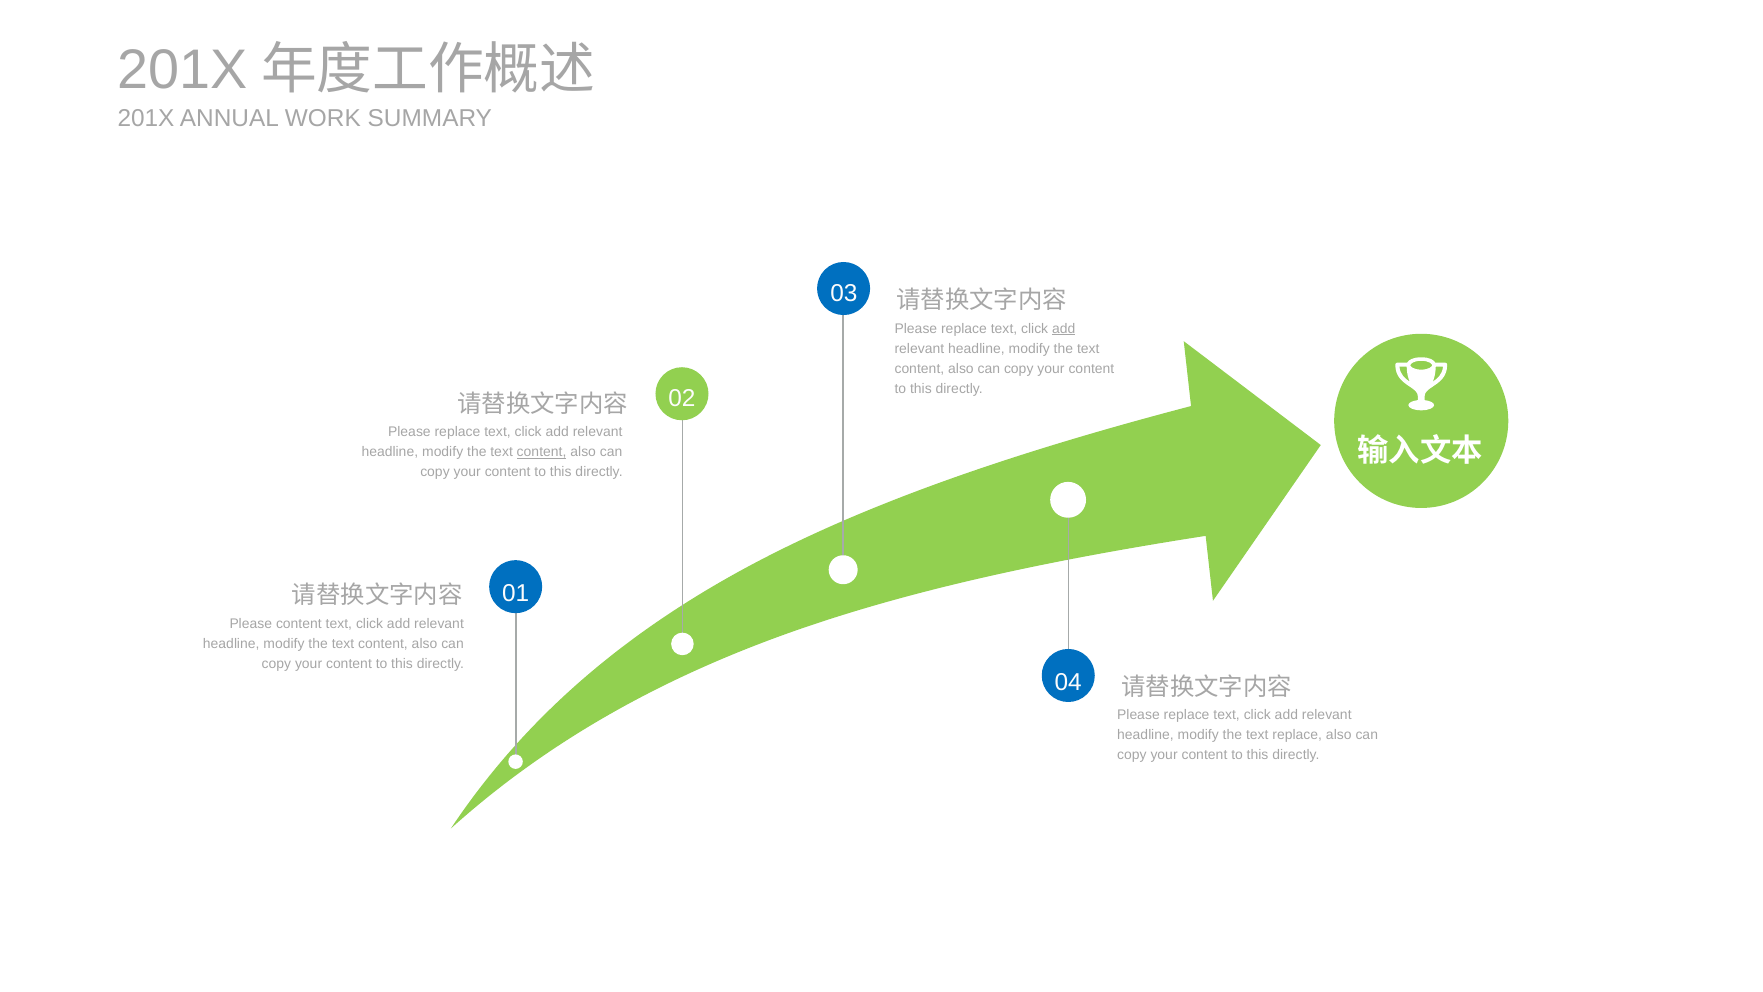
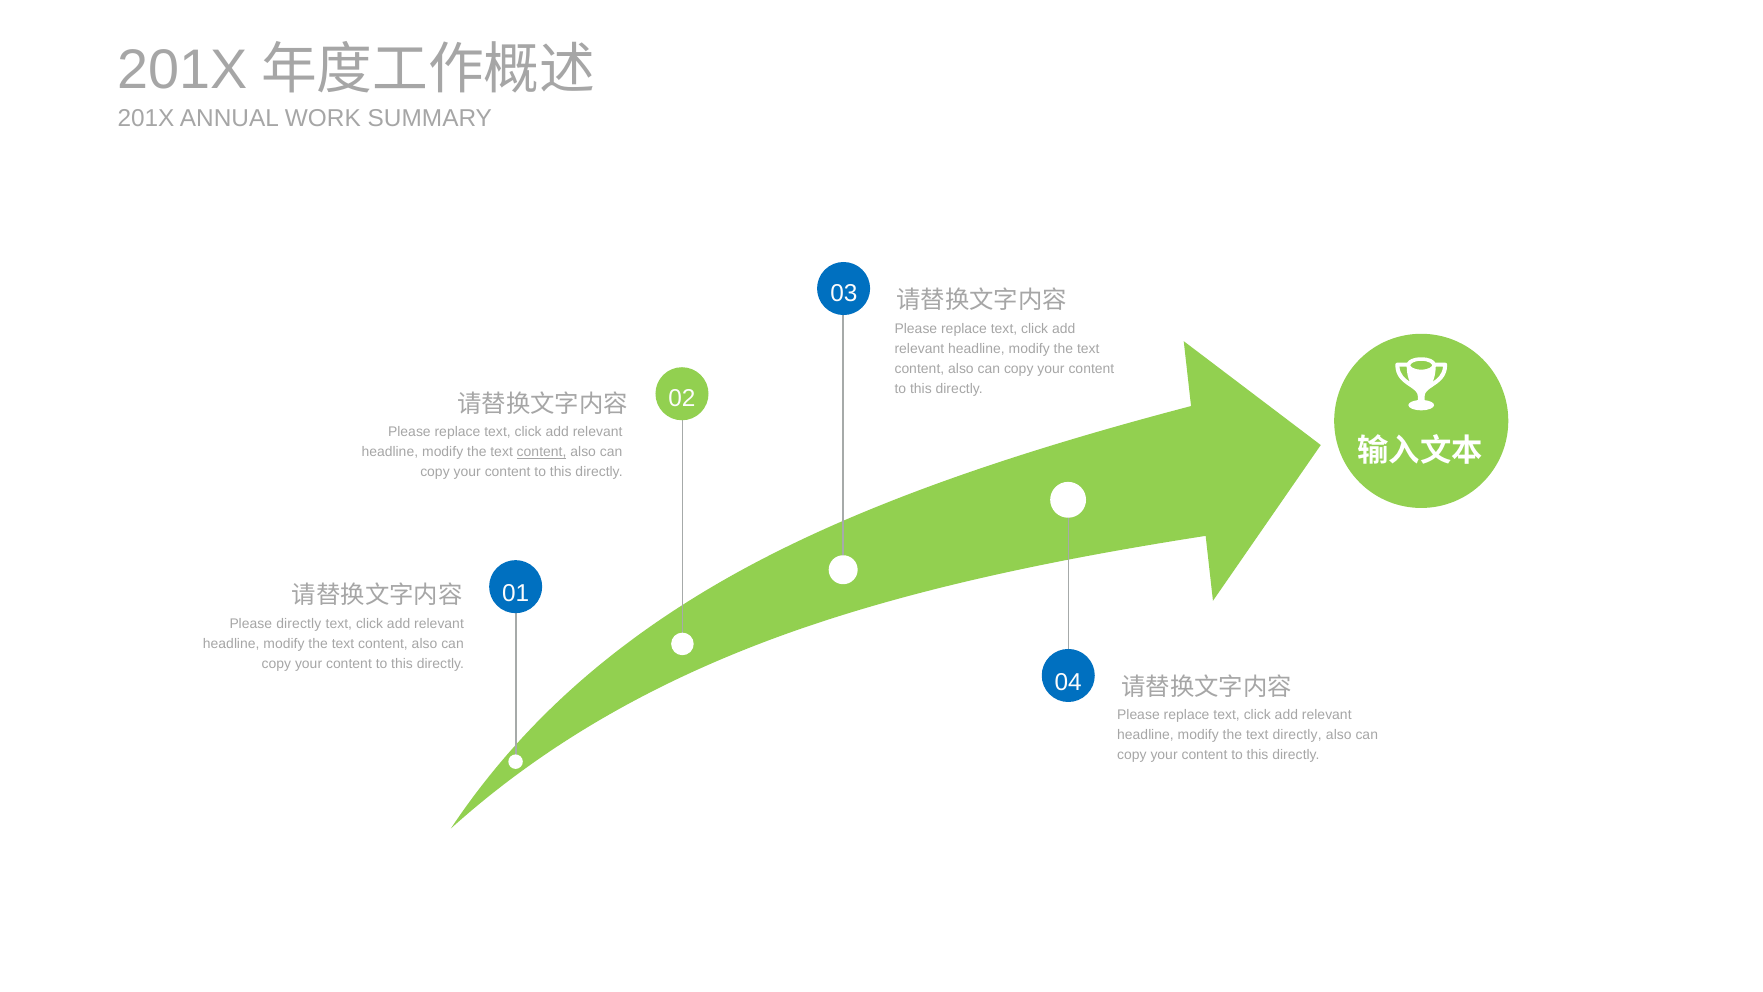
add underline: present -> none (1064, 329)
Please content: content -> directly (299, 623)
text replace: replace -> directly (1297, 734)
